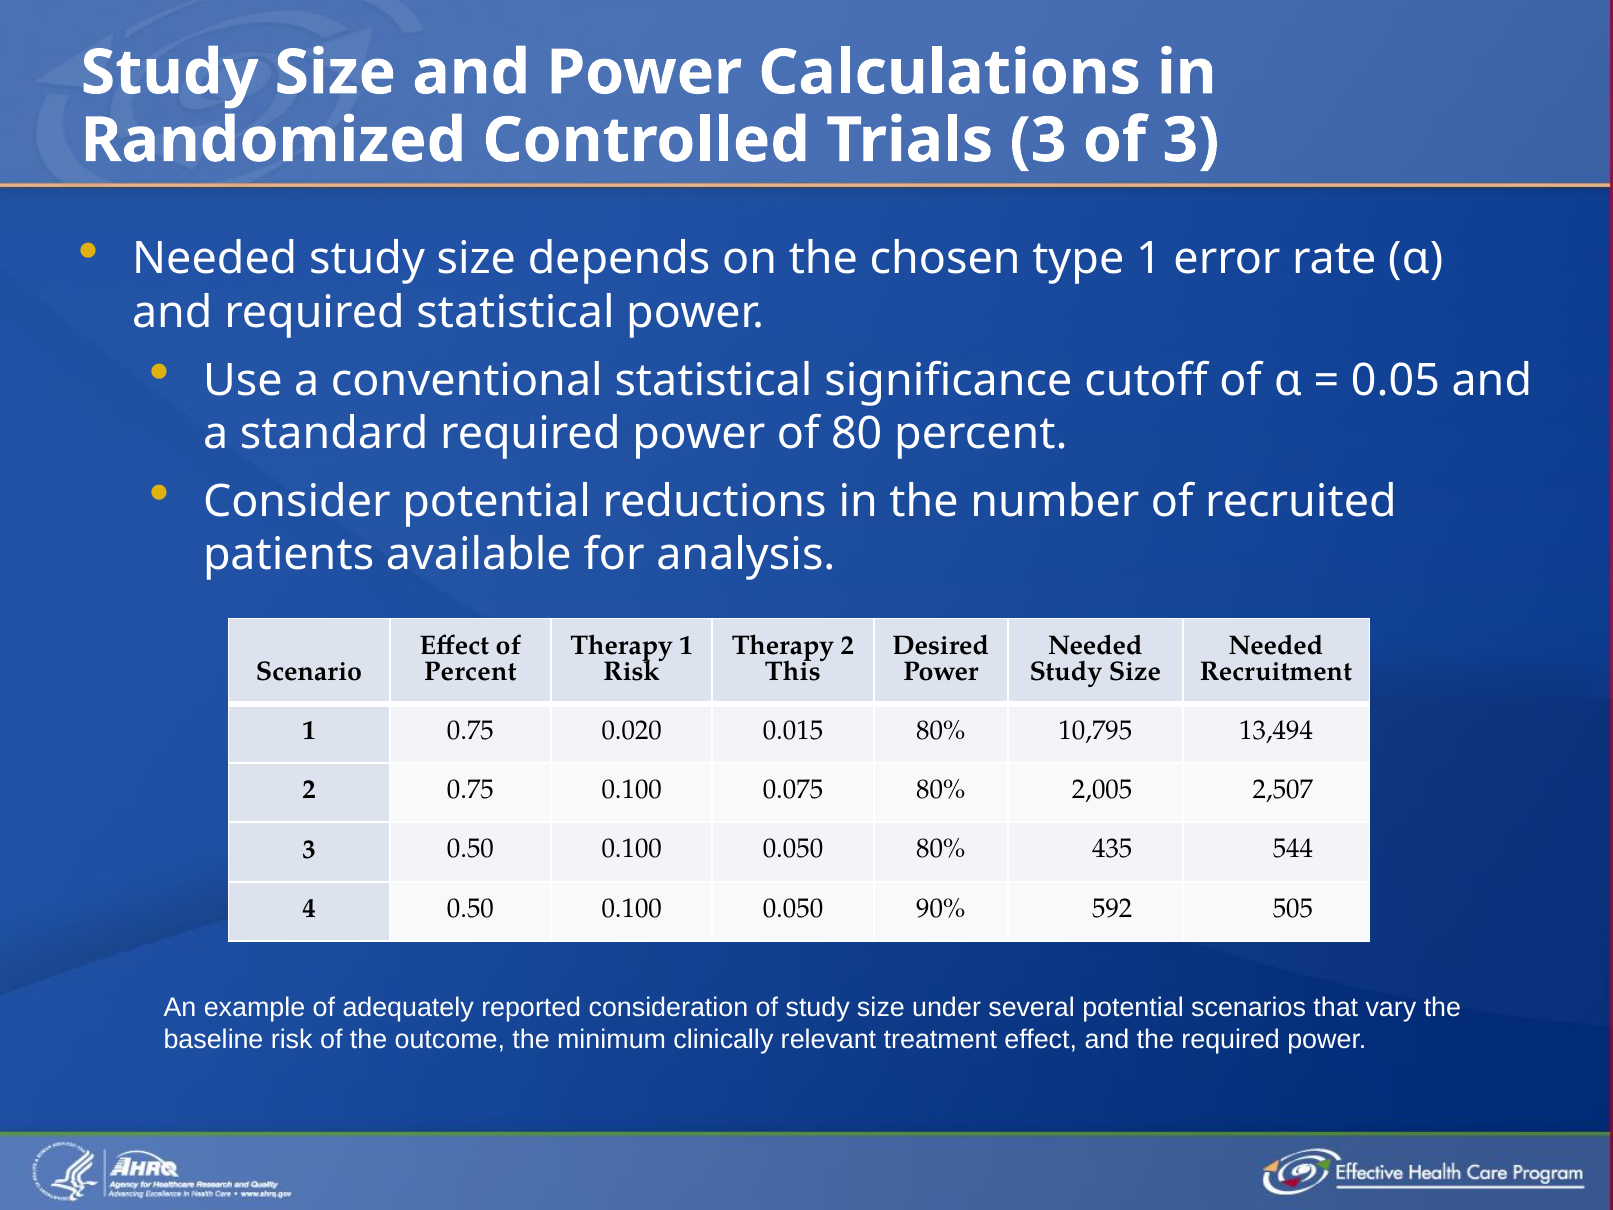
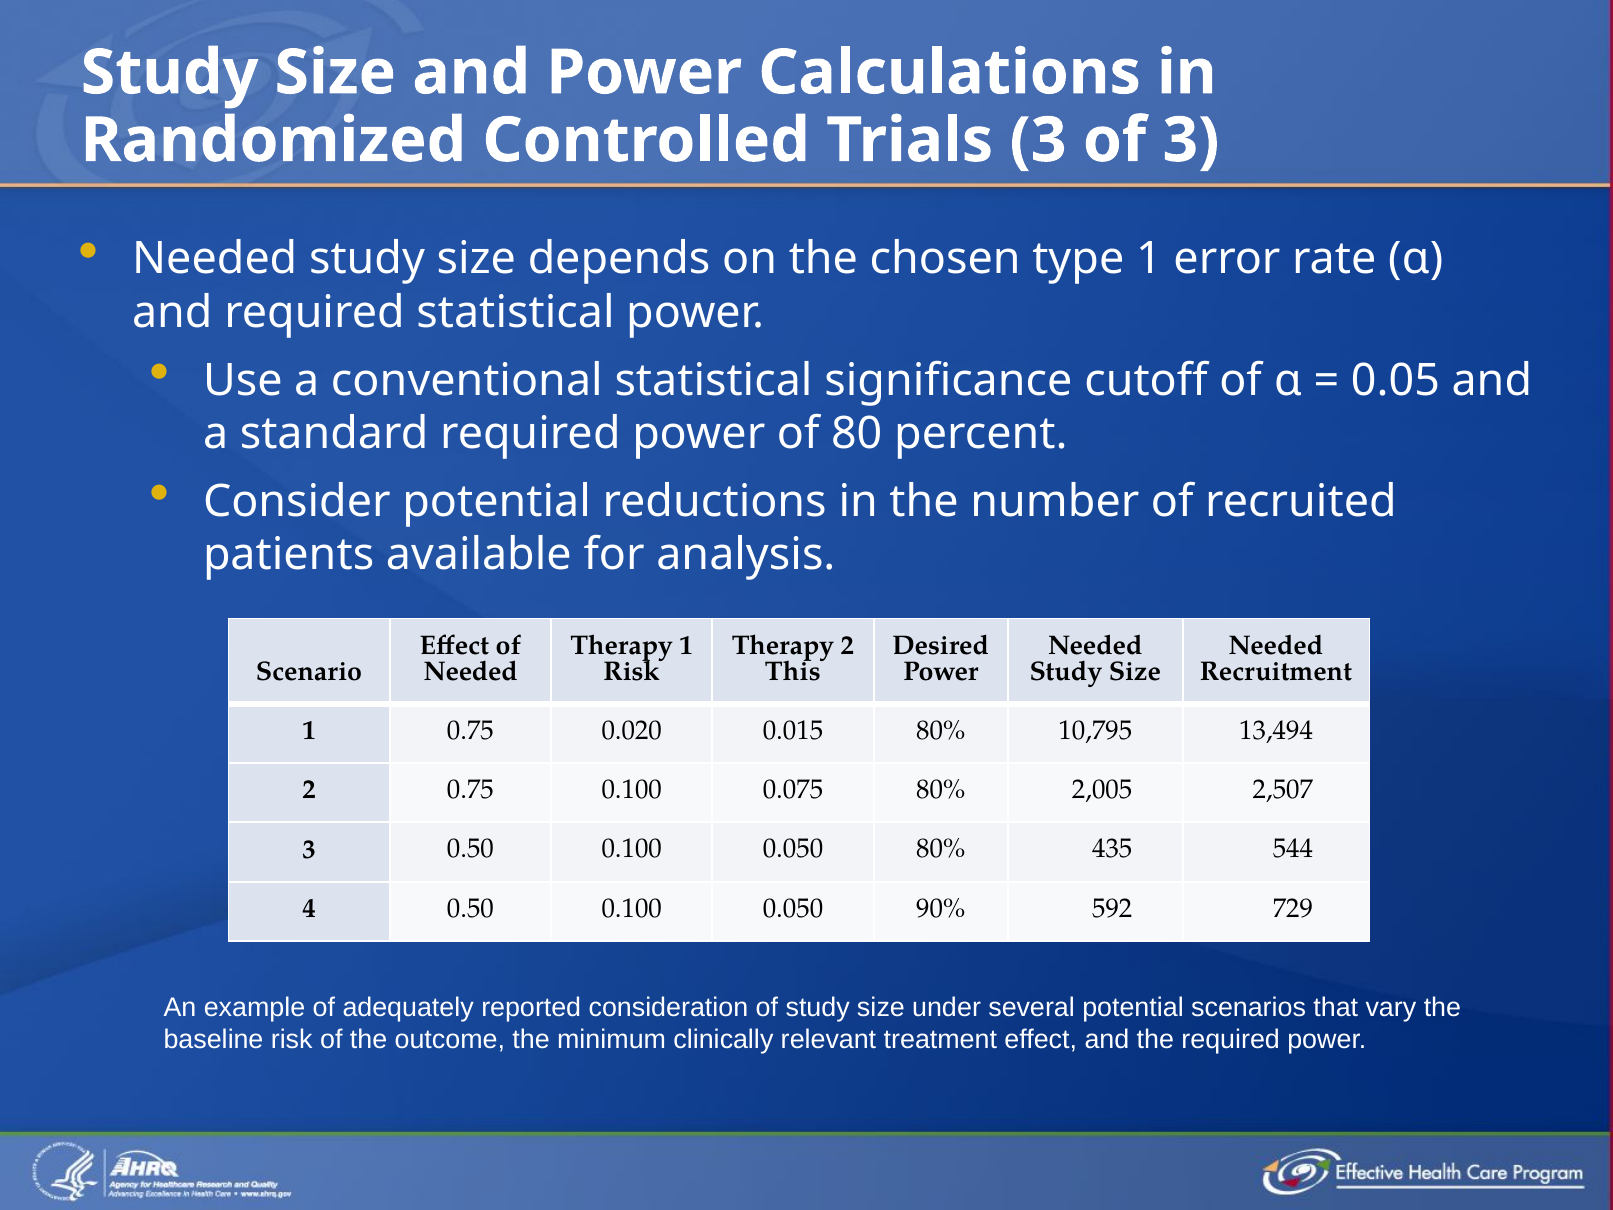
Percent: Percent -> Needed (471, 672)
505: 505 -> 729 (1293, 908)
